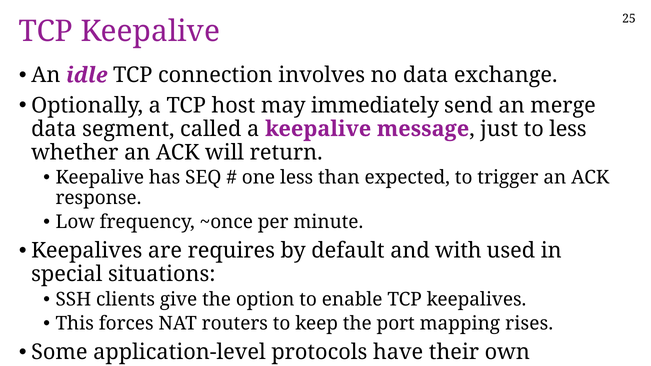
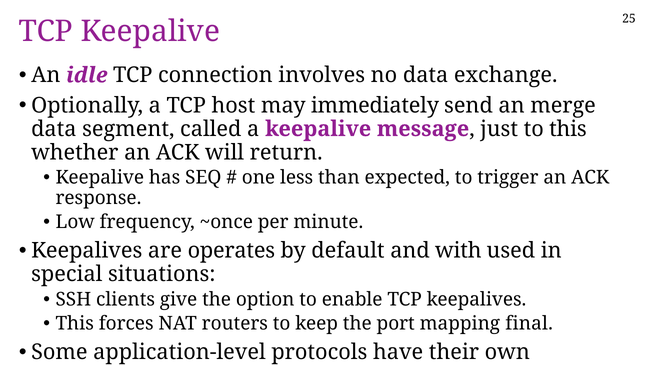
to less: less -> this (568, 129)
requires: requires -> operates (231, 251)
rises: rises -> final (529, 324)
